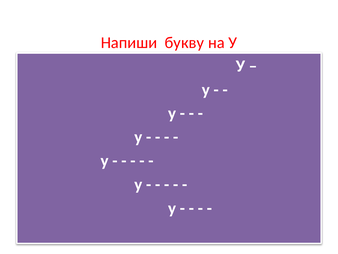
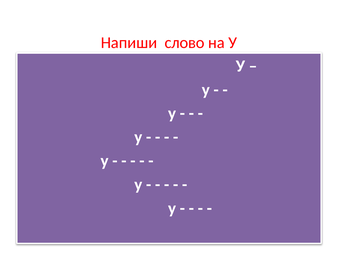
букву: букву -> слово (185, 43)
